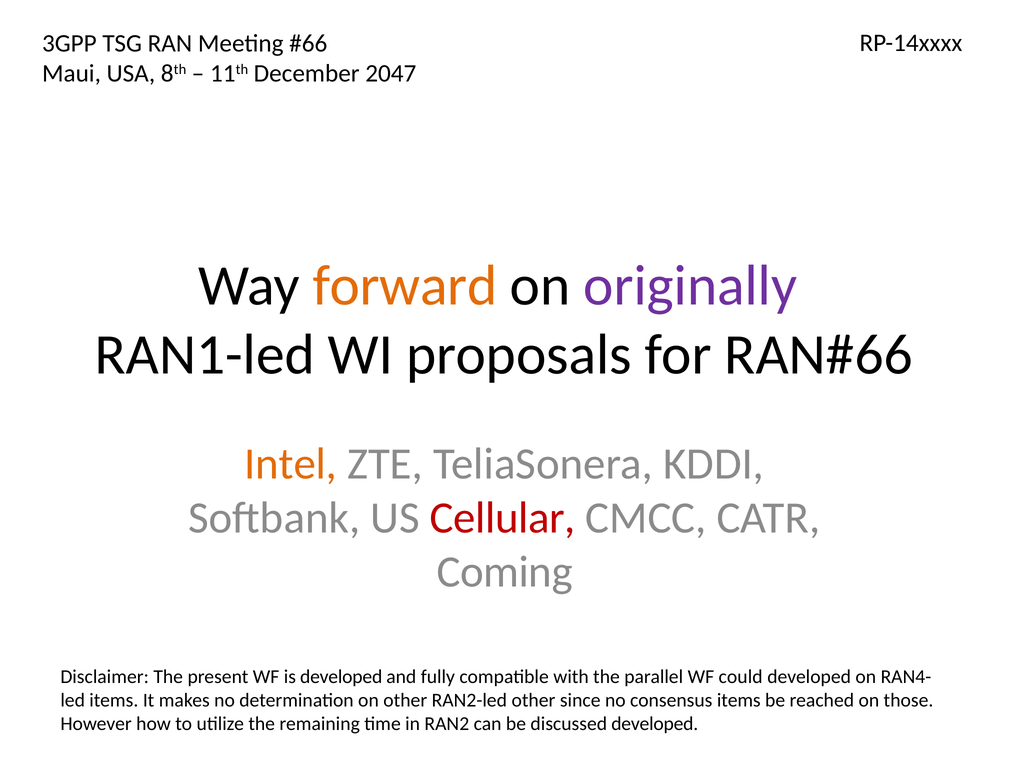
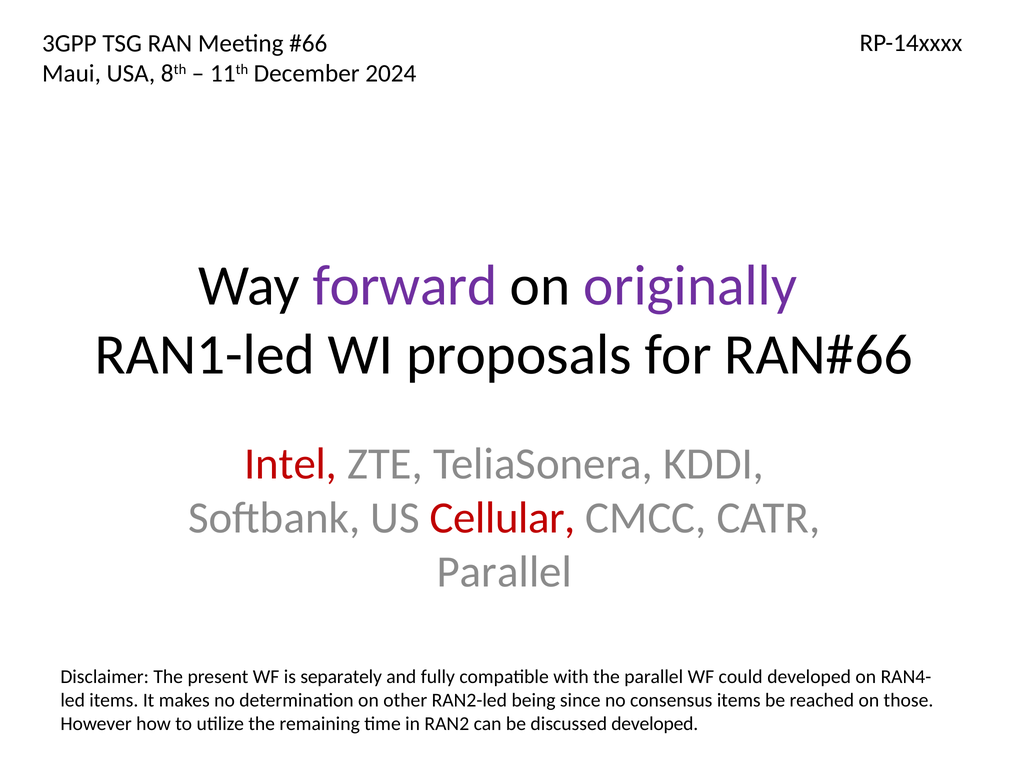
2047: 2047 -> 2024 (391, 74)
forward colour: orange -> purple (405, 286)
Intel colour: orange -> red (291, 464)
Coming: Coming -> Parallel (504, 572)
is developed: developed -> separately (341, 677)
RAN2-led other: other -> being (534, 700)
